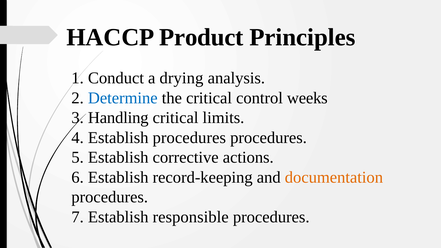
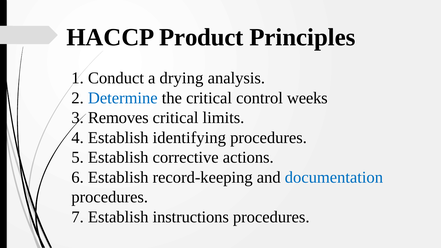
Handling: Handling -> Removes (118, 118)
Establish procedures: procedures -> identifying (189, 138)
documentation colour: orange -> blue (334, 177)
responsible: responsible -> instructions (191, 217)
